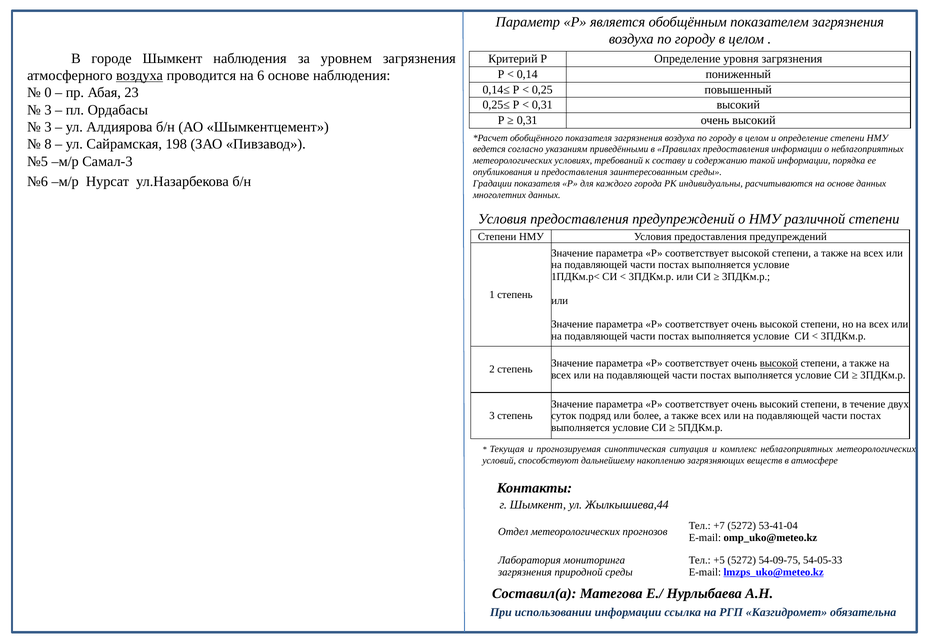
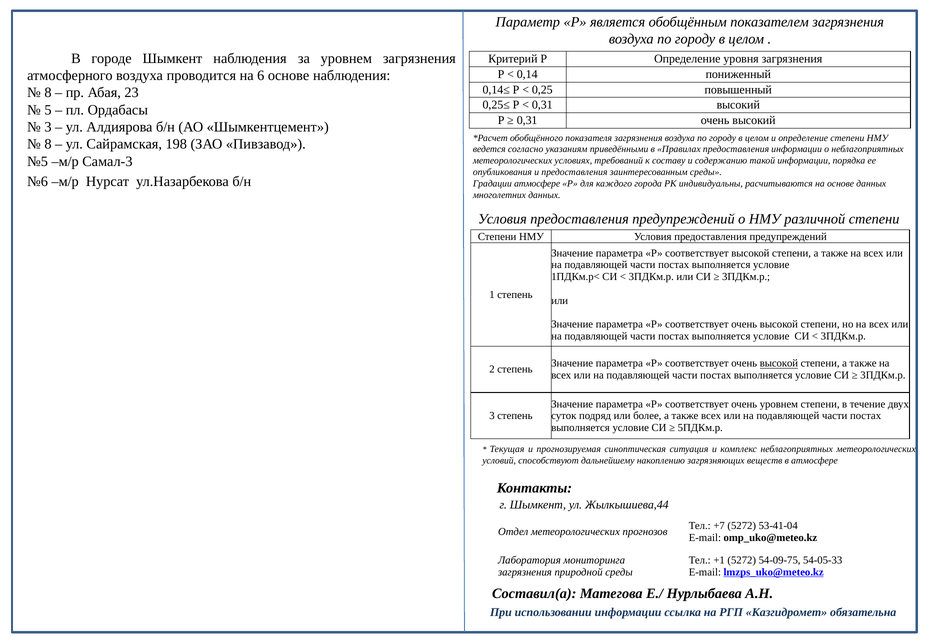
воздуха underline: present -> none (140, 76)
0: 0 -> 8 (48, 93)
3: 3 -> 5 (48, 110)
Градации показателя: показателя -> атмосфере (537, 184)
соответствует очень высокий: высокий -> уровнем (779, 404)
+5: +5 -> +1 (719, 560)
